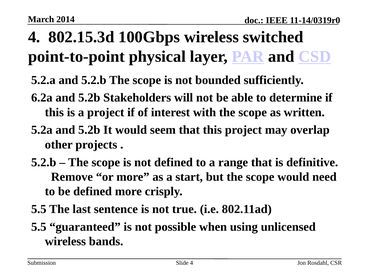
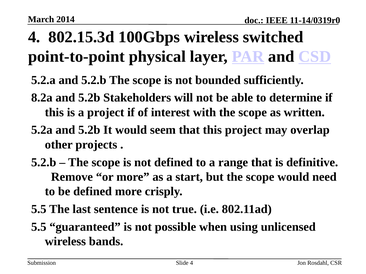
6.2a: 6.2a -> 8.2a (42, 98)
